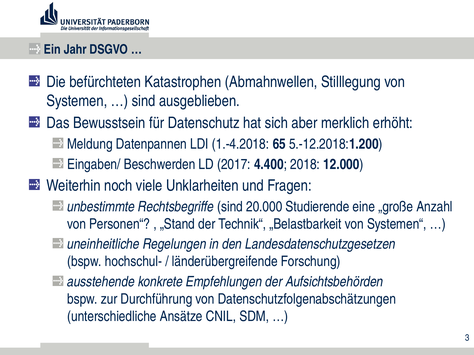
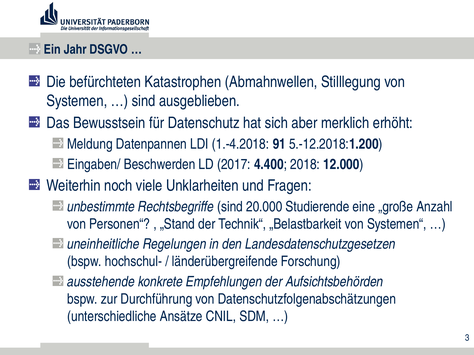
65: 65 -> 91 (279, 144)
